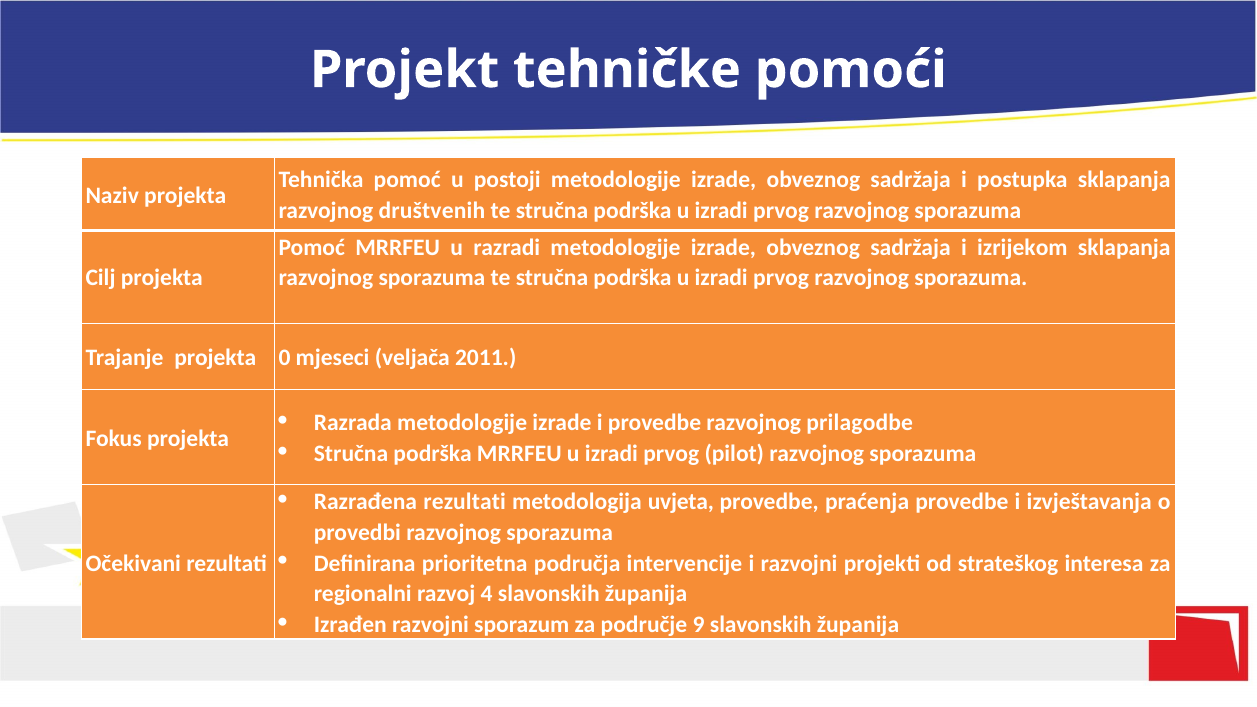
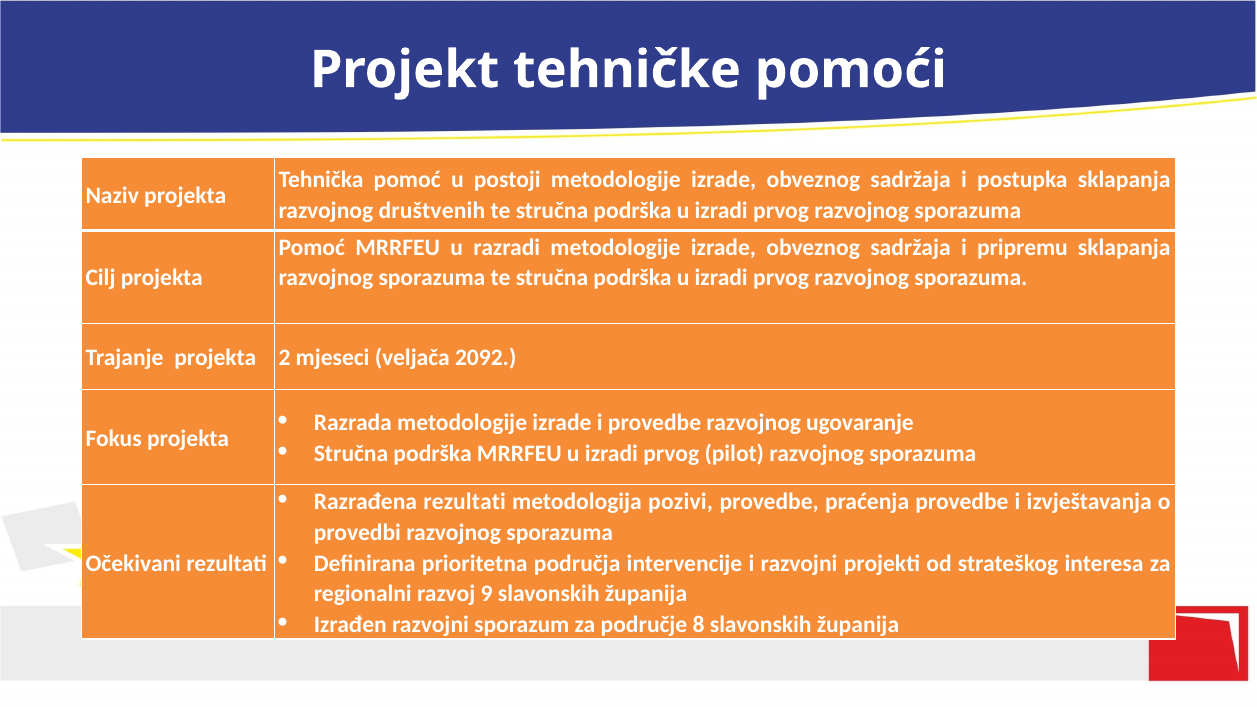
izrijekom: izrijekom -> pripremu (1022, 247)
0: 0 -> 2 (284, 358)
2011: 2011 -> 2092 (486, 358)
prilagodbe: prilagodbe -> ugovaranje (860, 423)
uvjeta: uvjeta -> pozivi (681, 502)
4: 4 -> 9 (487, 594)
9: 9 -> 8 (699, 625)
